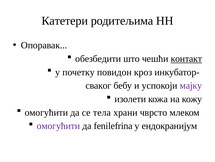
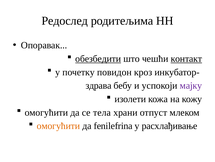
Катетери: Катетери -> Редослед (65, 21)
обезбедити underline: none -> present (98, 58)
сваког: сваког -> здрава (98, 85)
чврсто: чврсто -> отпуст (154, 112)
омогућити colour: purple -> orange (58, 125)
ендокранијум: ендокранијум -> расхлађивање (169, 125)
